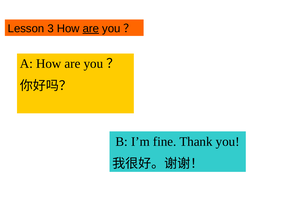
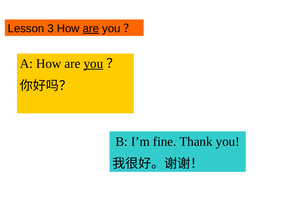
you underline: none -> present (93, 64)
